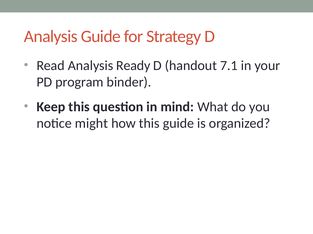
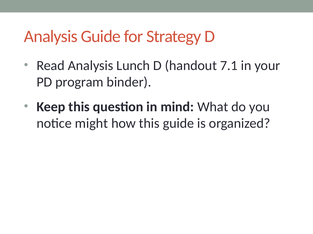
Ready: Ready -> Lunch (133, 66)
